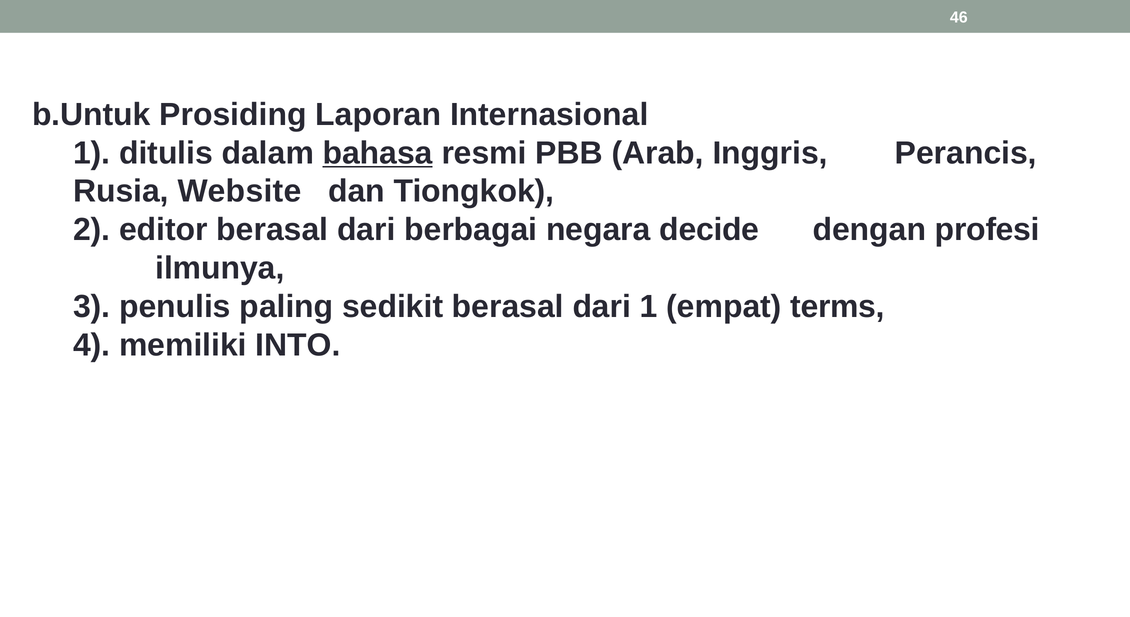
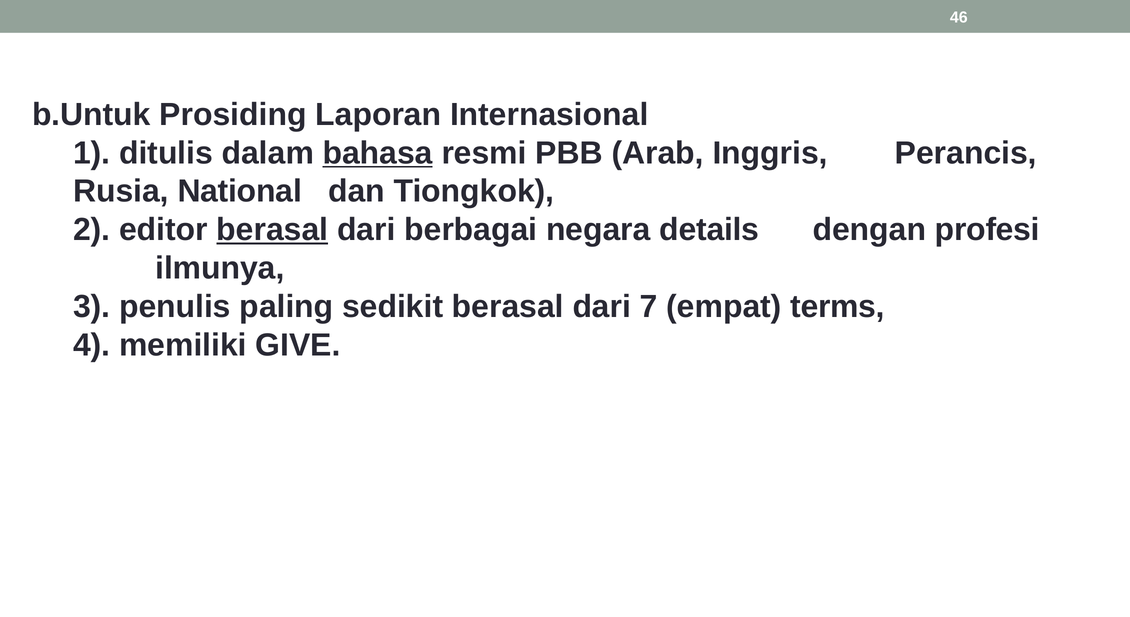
Website: Website -> National (240, 191)
berasal underline: none -> present (272, 230)
decide: decide -> details (709, 230)
dari 1: 1 -> 7 (649, 306)
INTO: INTO -> GIVE (298, 345)
